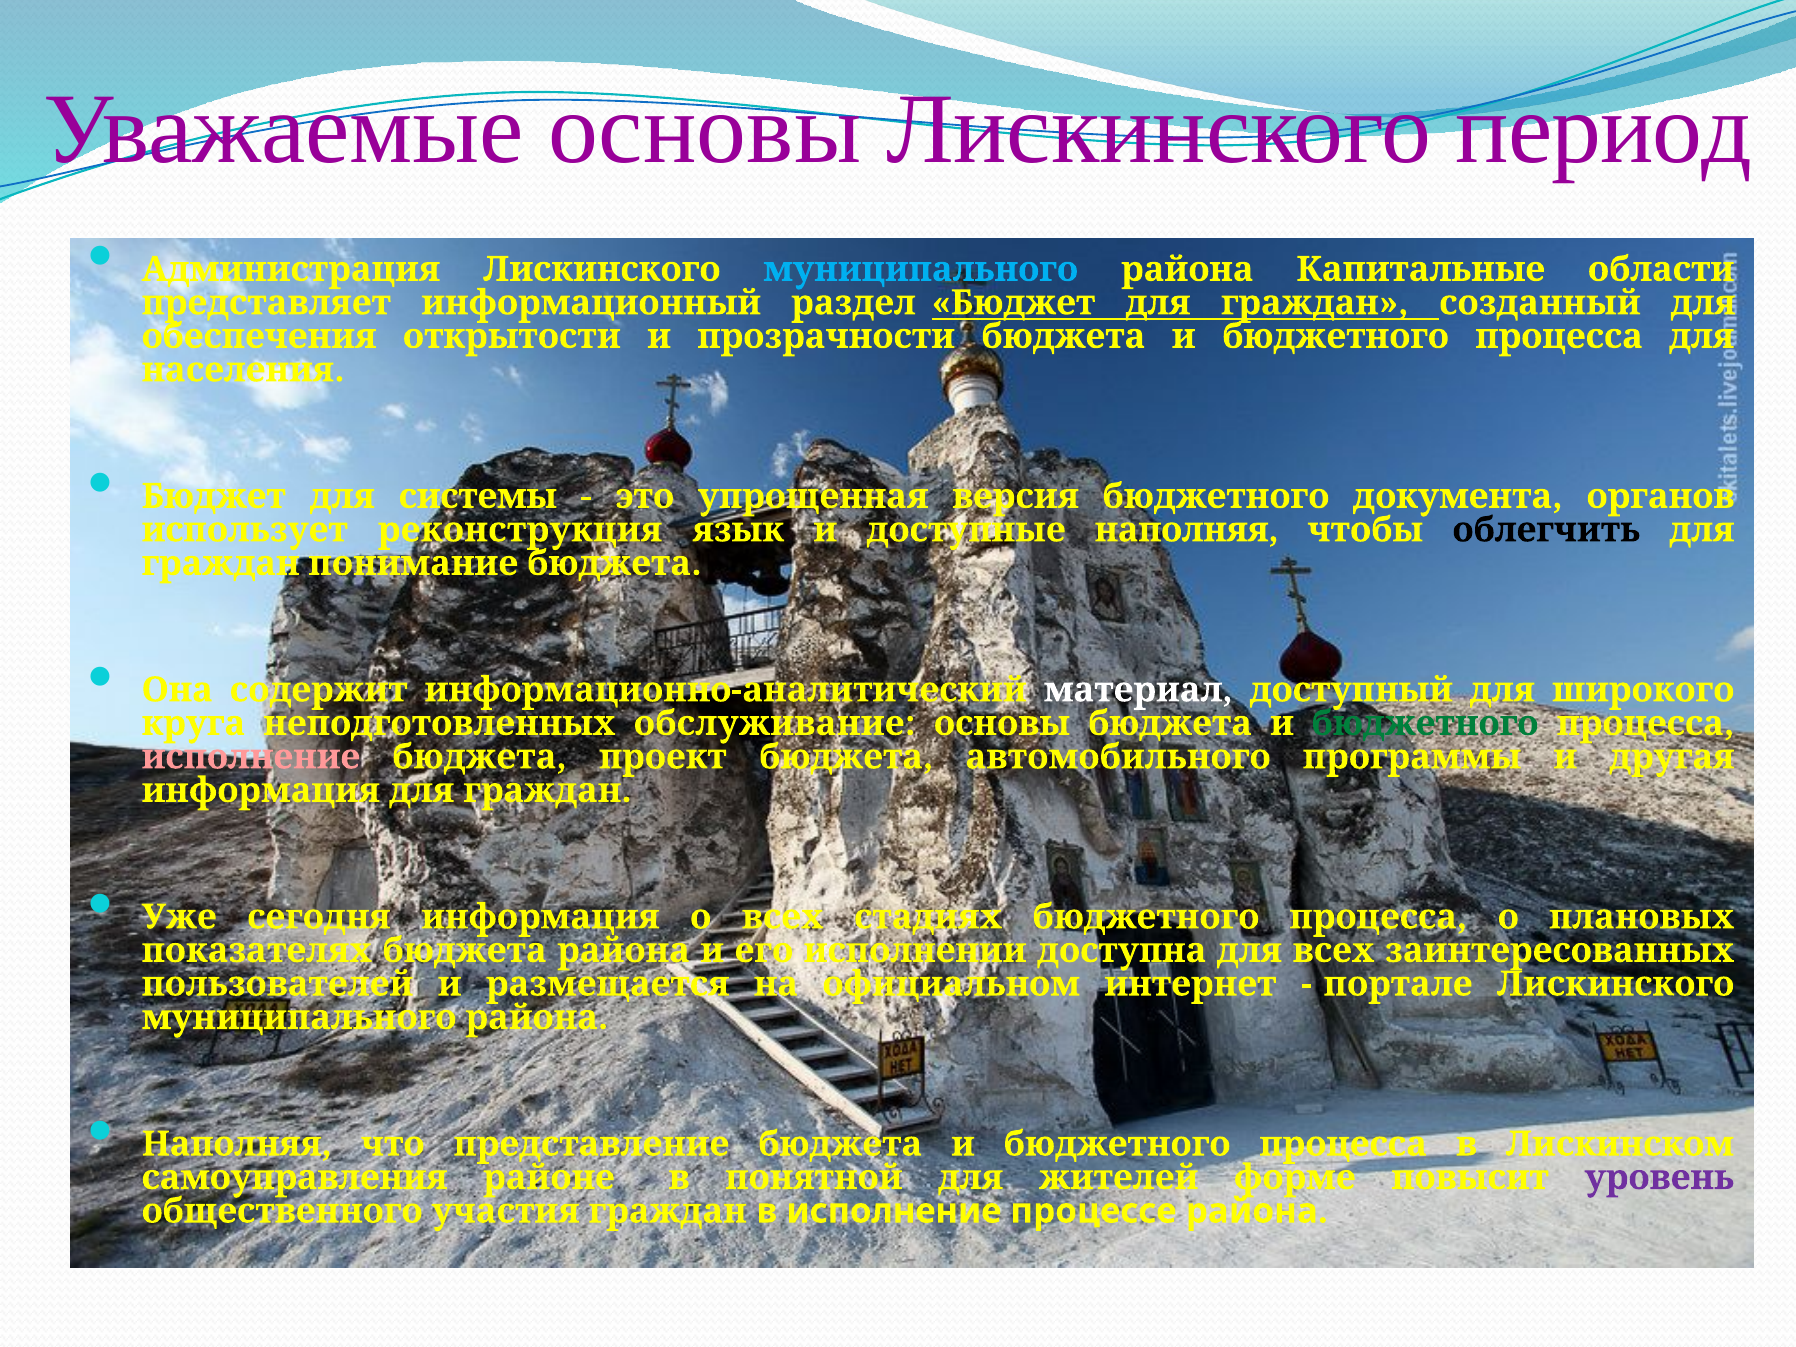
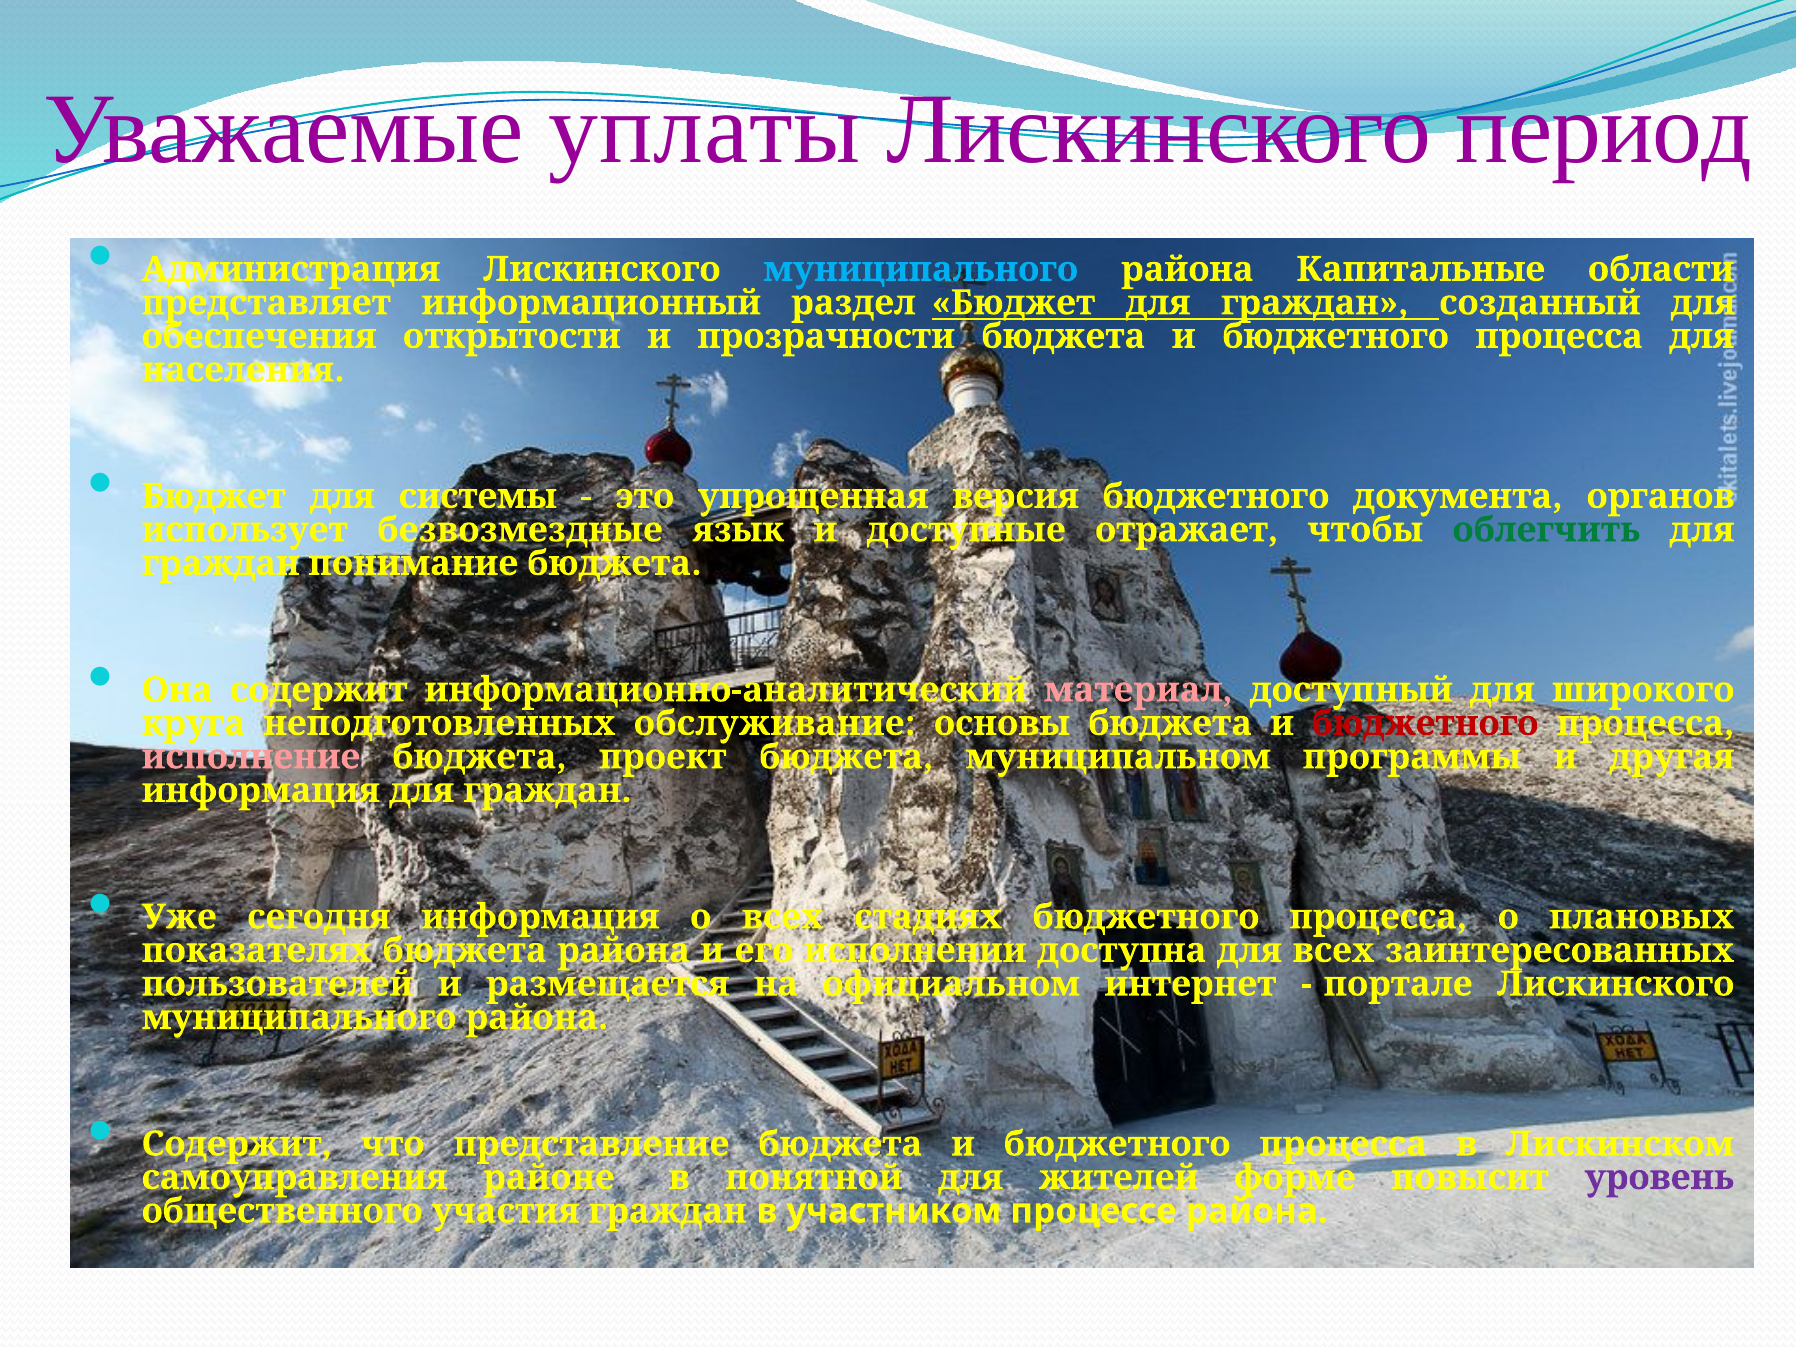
Уважаемые основы: основы -> уплаты (704, 129)
реконструкция: реконструкция -> безвозмездные (520, 530)
доступные наполняя: наполняя -> отражает (1187, 530)
облегчить colour: black -> green (1546, 530)
материал colour: white -> pink (1138, 690)
бюджетного colour: green -> red (1425, 723)
автомобильного: автомобильного -> муниципальном (1118, 757)
Наполняя: Наполняя -> Содержит (237, 1144)
в исполнение: исполнение -> участником (894, 1211)
